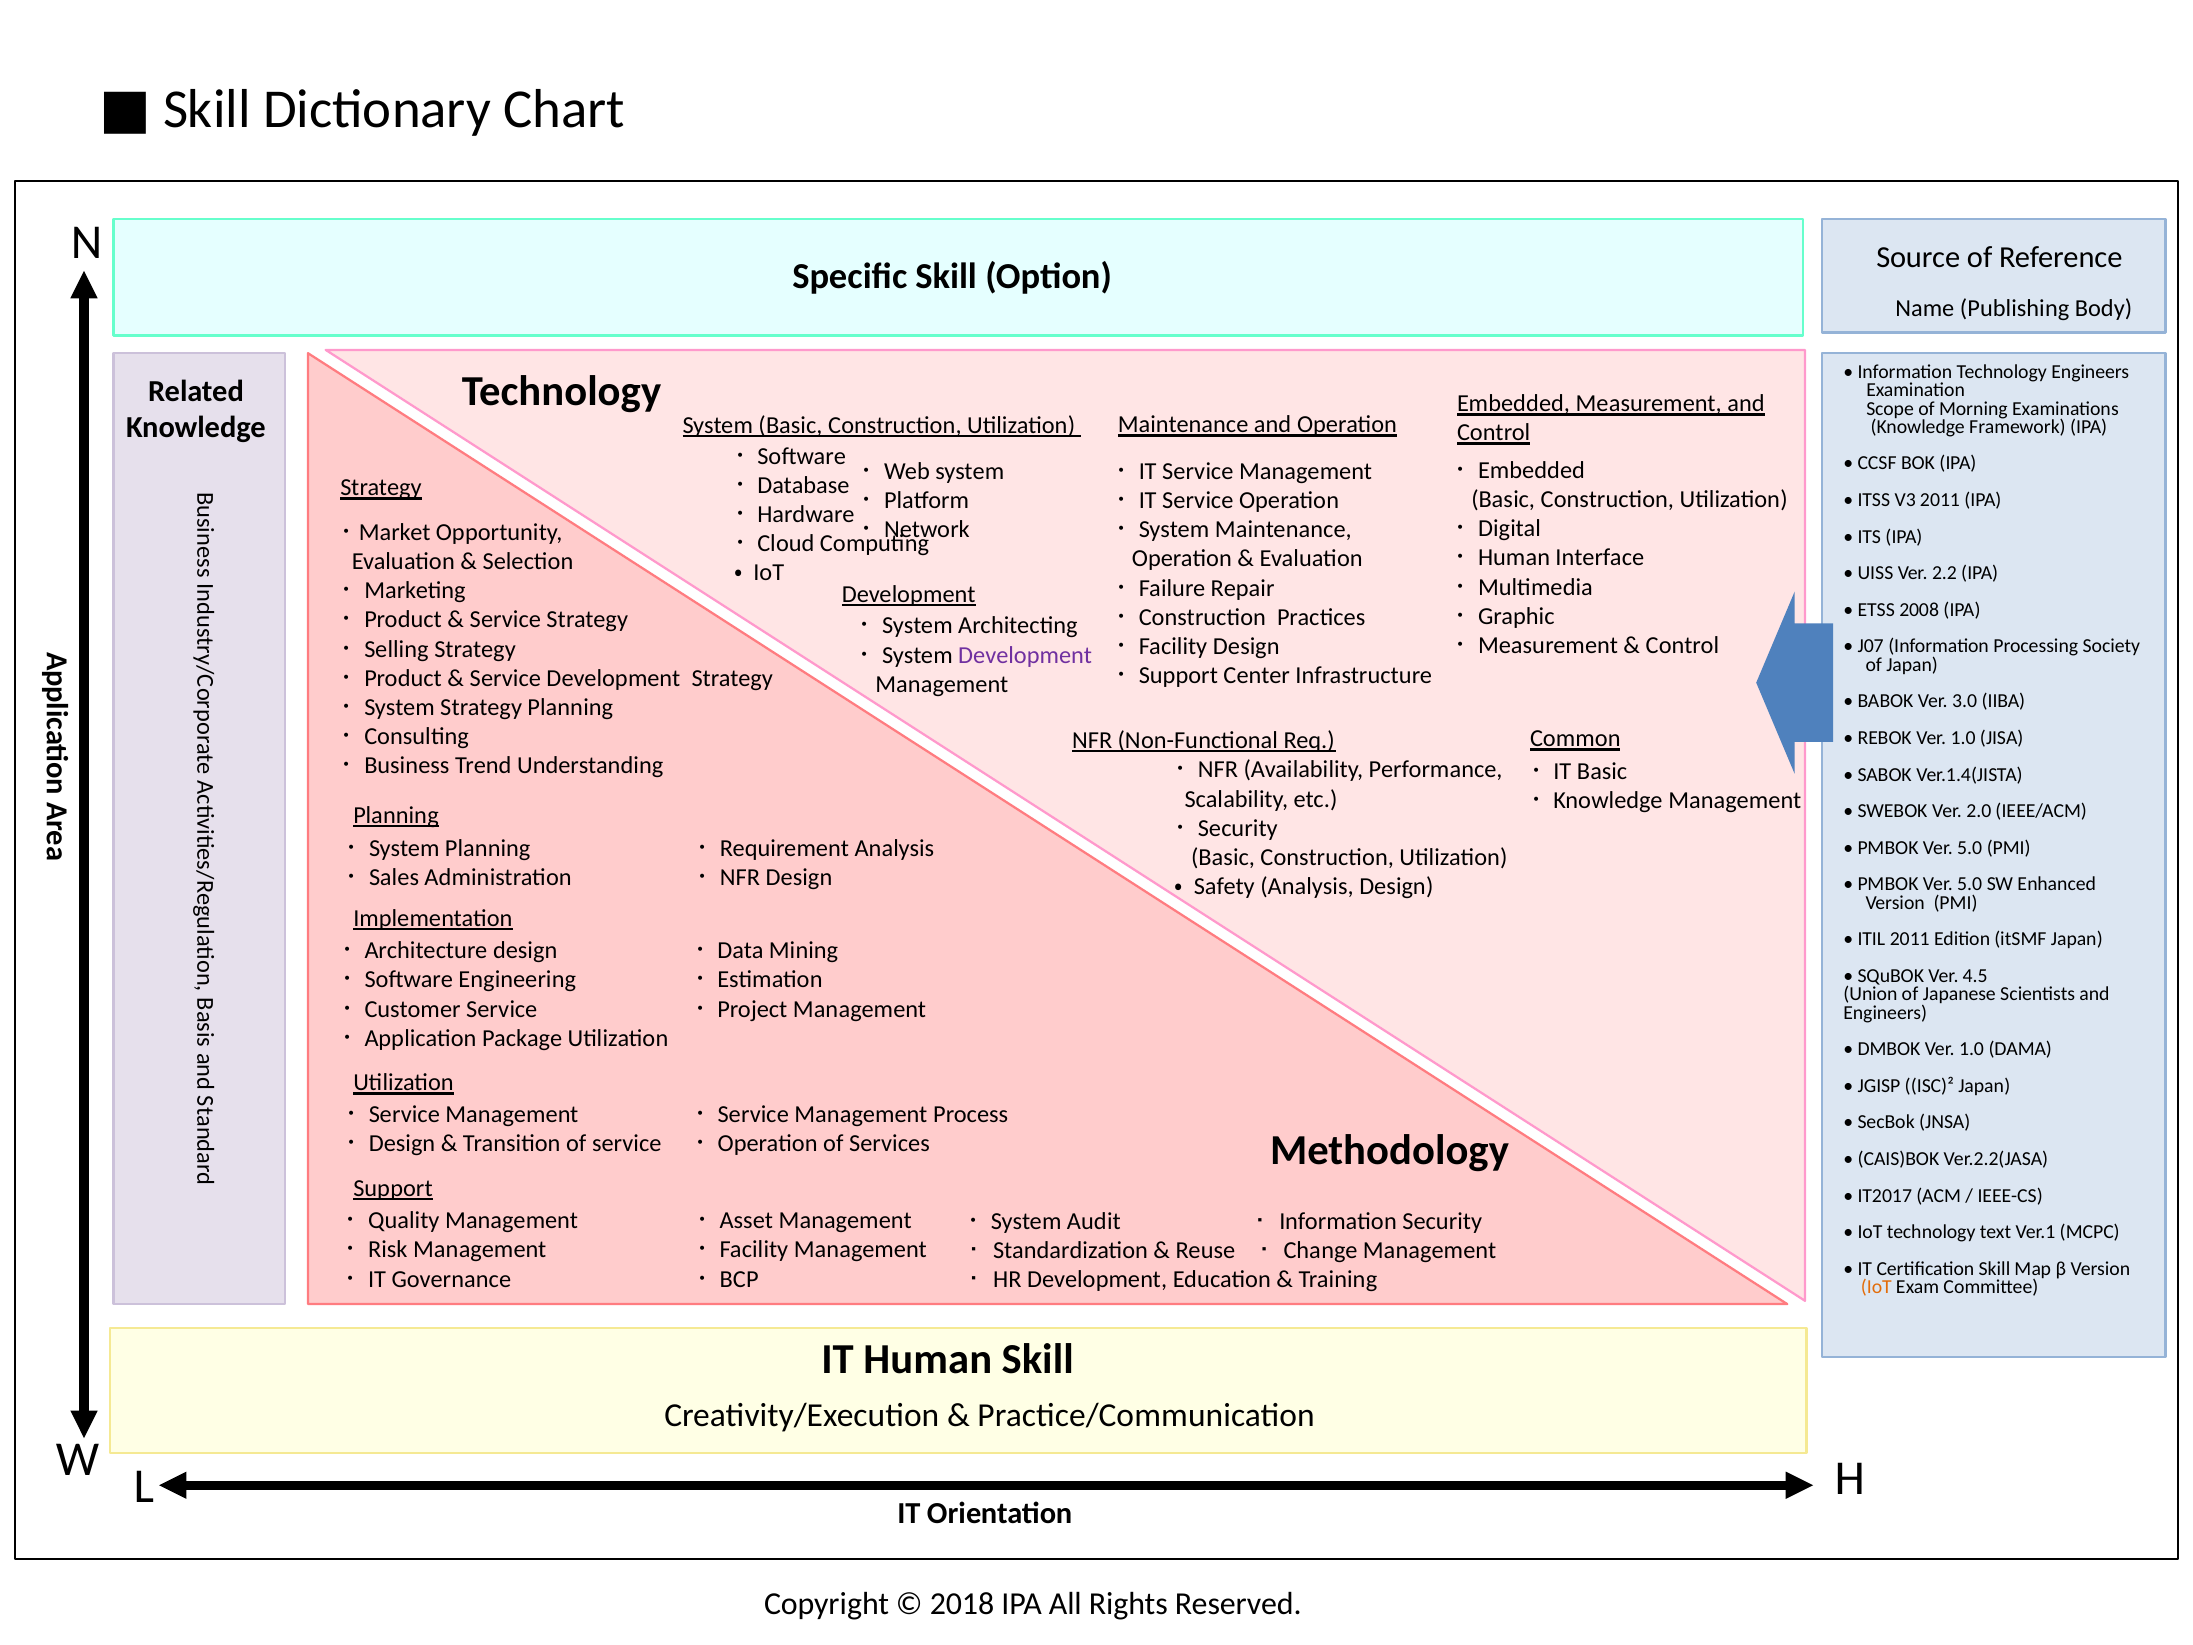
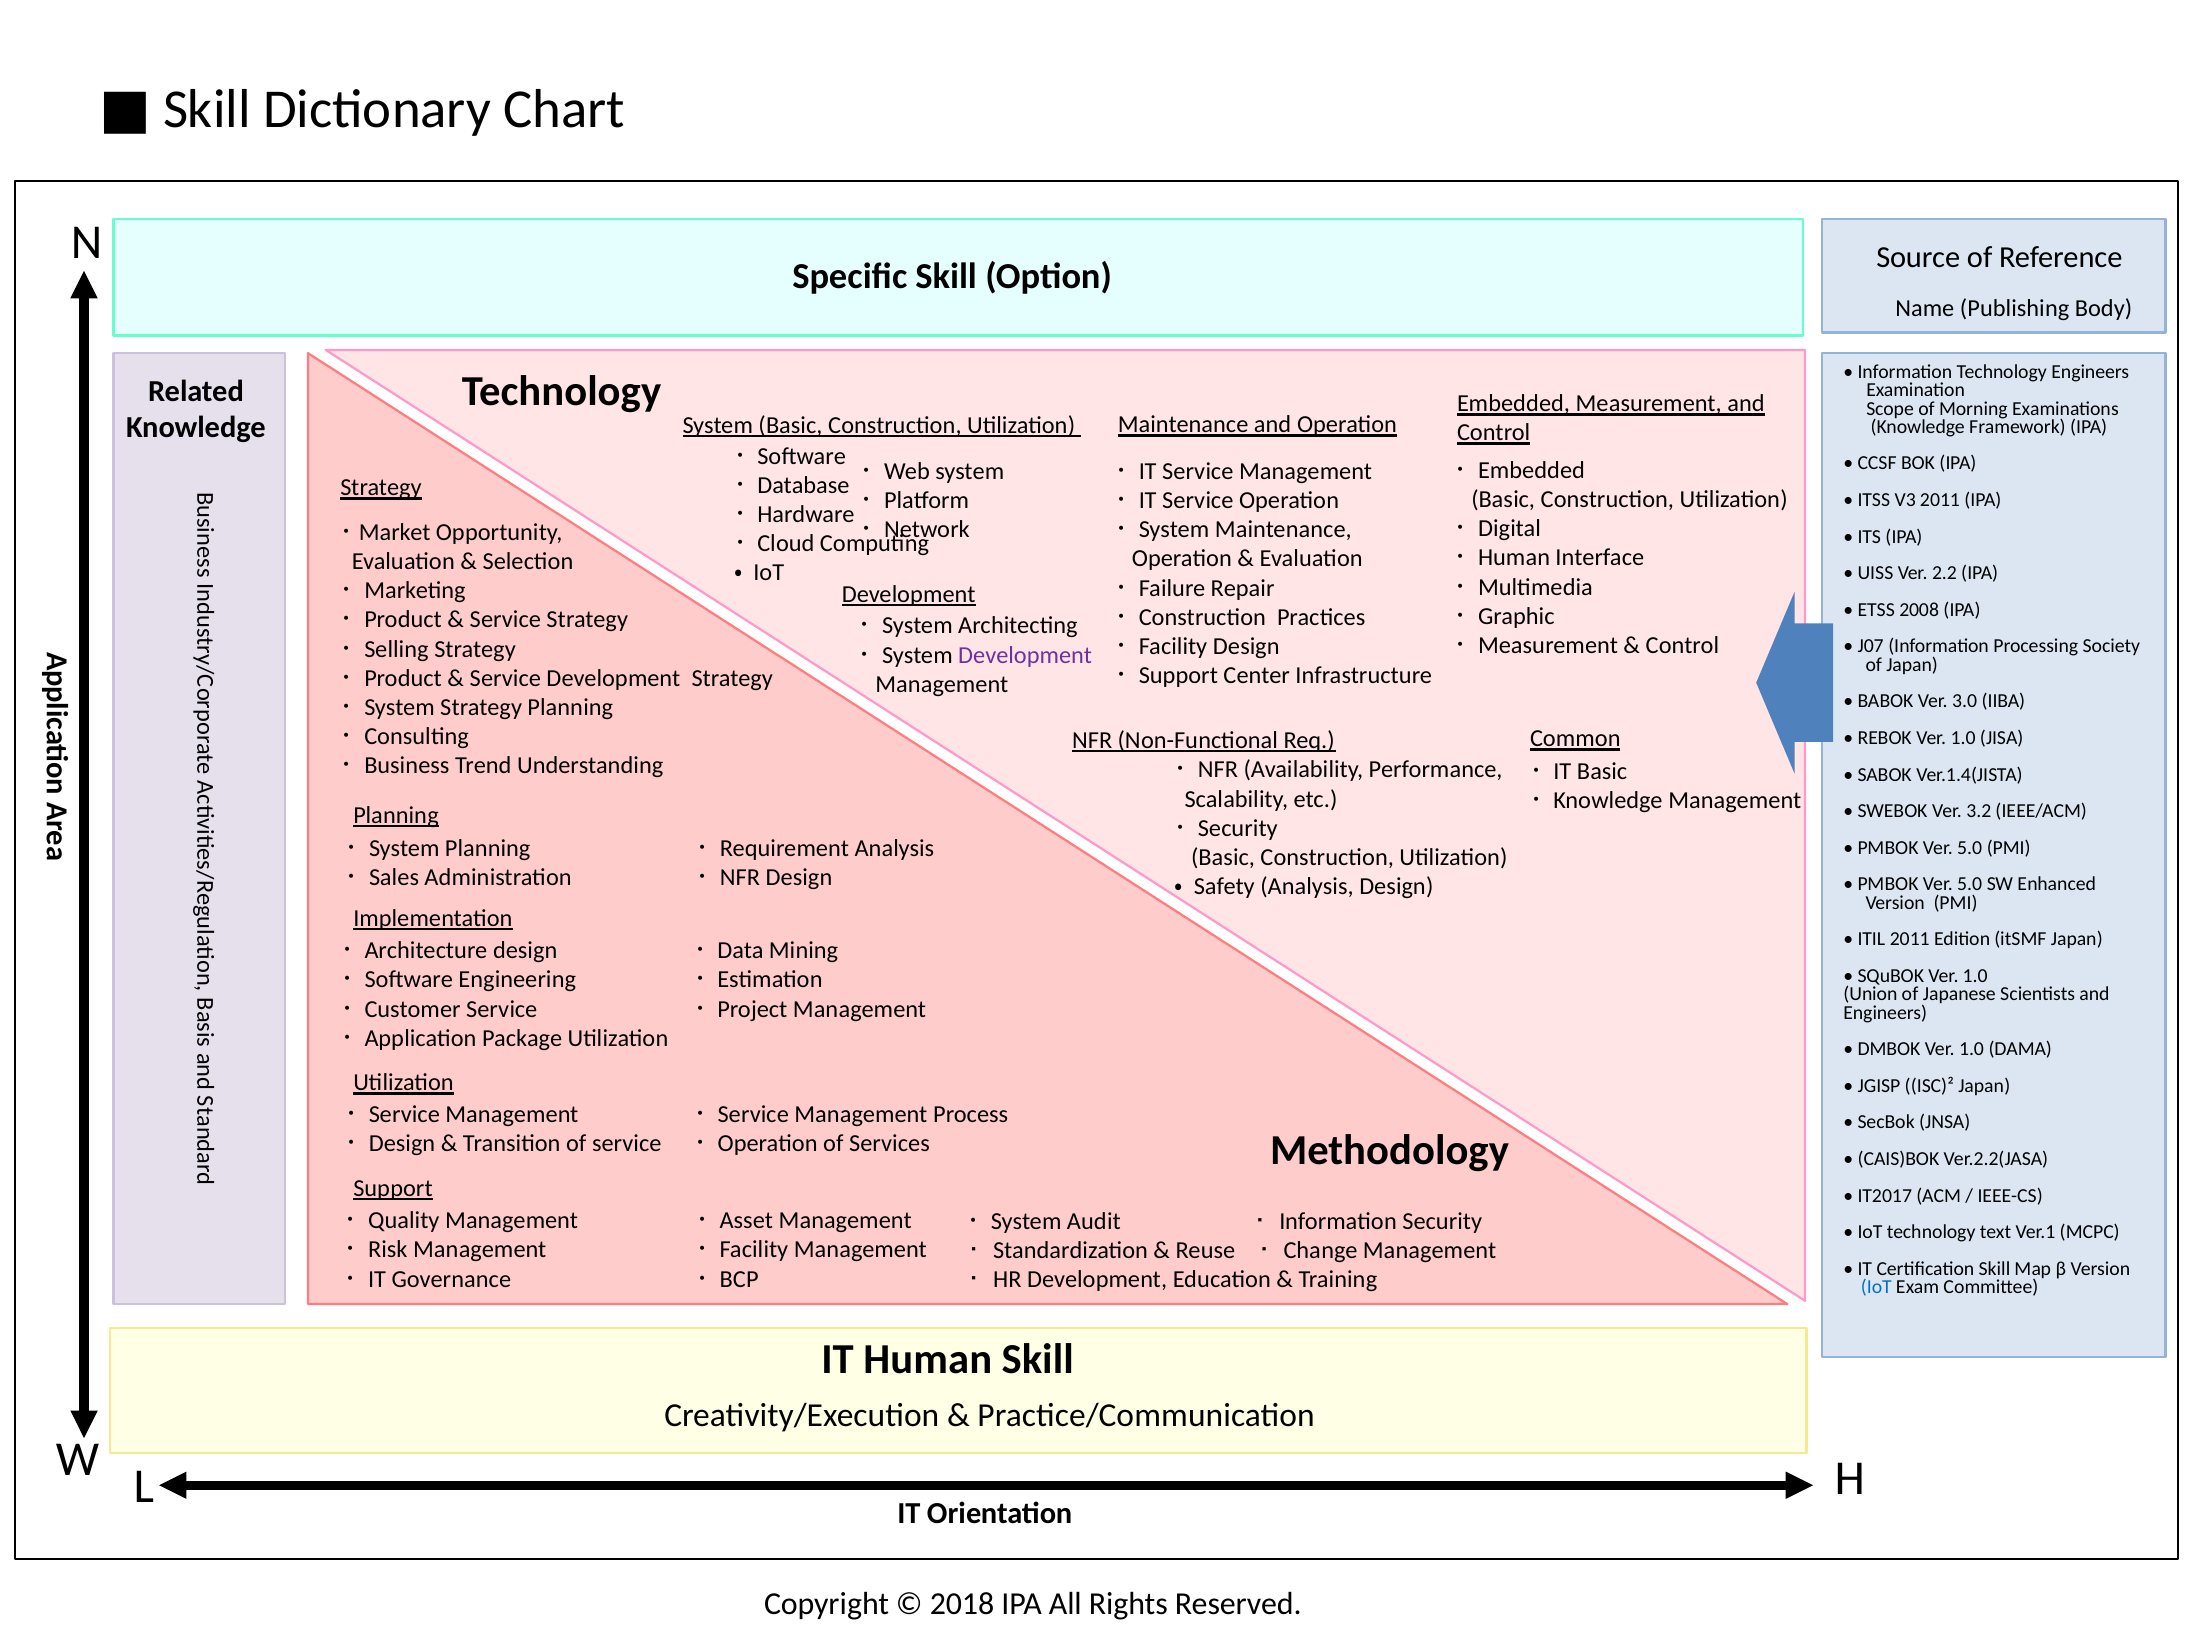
2.0: 2.0 -> 3.2 (1979, 811)
SQuBOK Ver 4.5: 4.5 -> 1.0 (1975, 976)
IoT colour: orange -> blue (1876, 1287)
